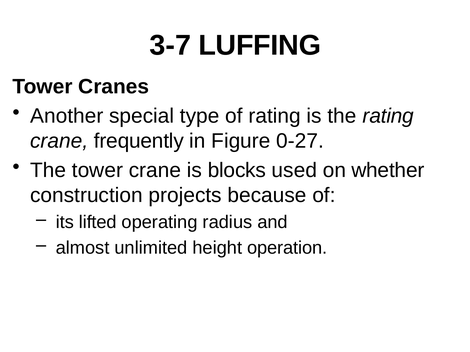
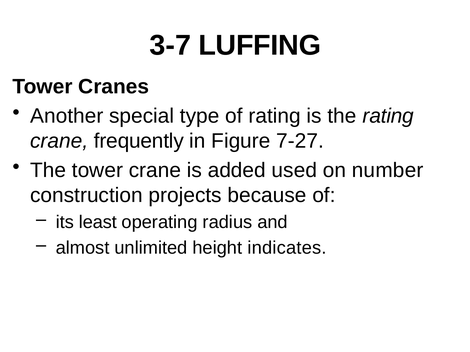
0-27: 0-27 -> 7-27 (300, 141)
blocks: blocks -> added (237, 171)
whether: whether -> number (388, 171)
lifted: lifted -> least (98, 223)
operation: operation -> indicates (287, 248)
